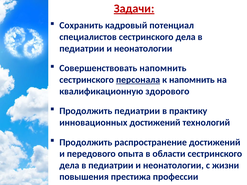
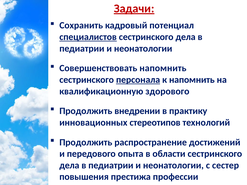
специалистов underline: none -> present (88, 37)
Продолжить педиатрии: педиатрии -> внедрении (137, 111)
инновационных достижений: достижений -> стереотипов (155, 123)
жизни: жизни -> сестер (226, 165)
